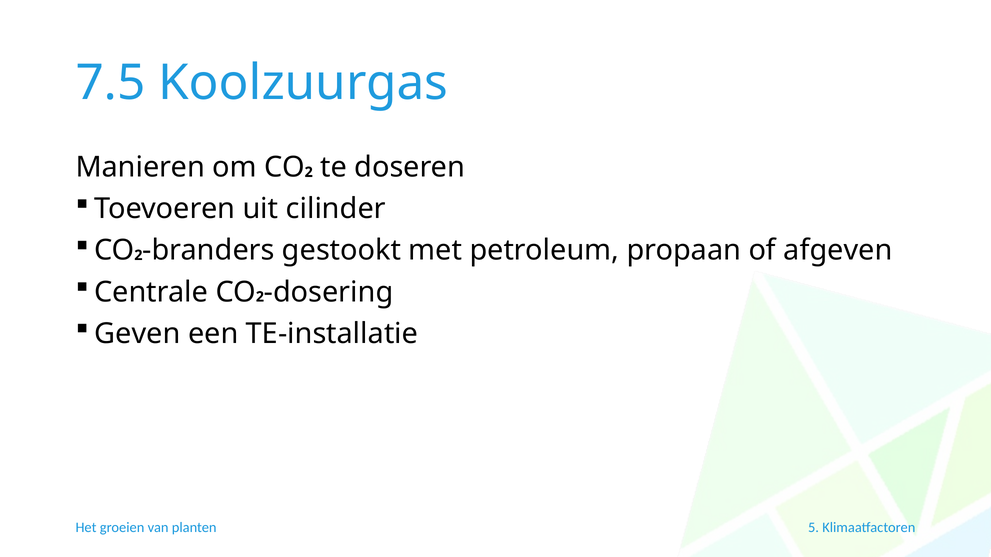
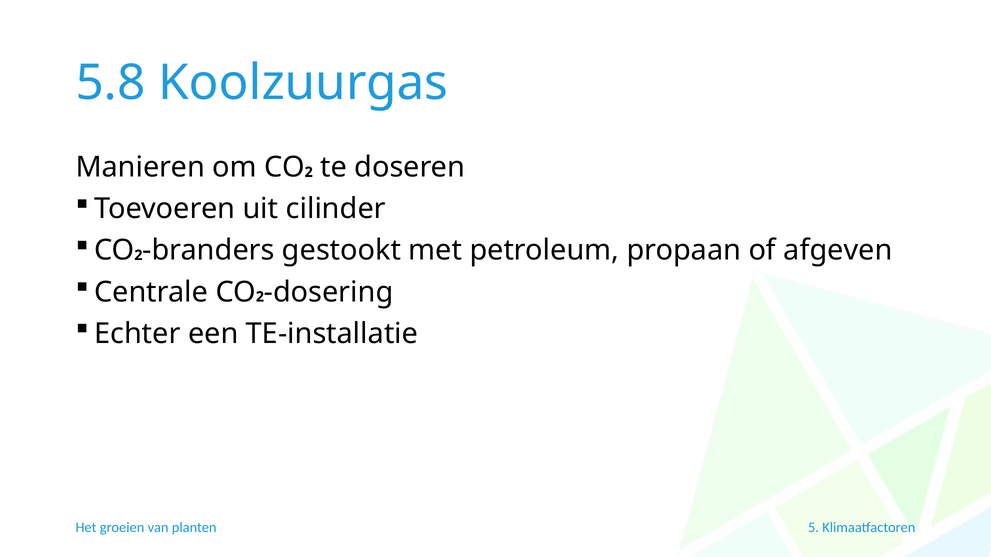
7.5: 7.5 -> 5.8 (111, 83)
Geven: Geven -> Echter (137, 334)
